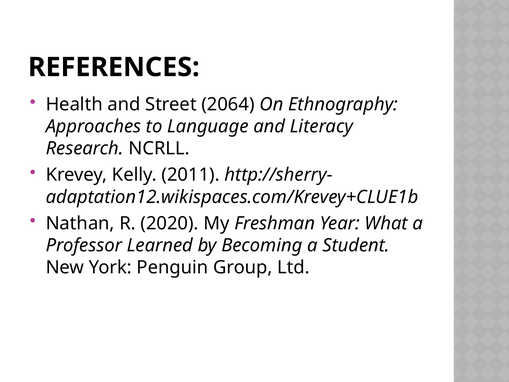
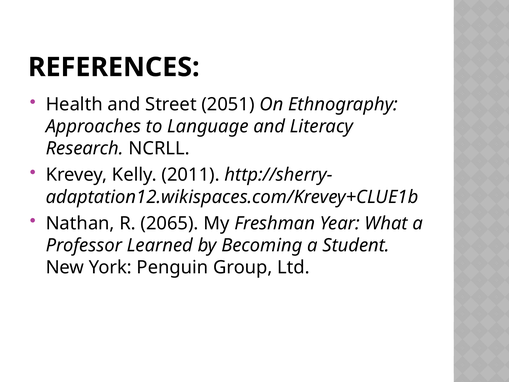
2064: 2064 -> 2051 (228, 104)
2020: 2020 -> 2065 (170, 223)
